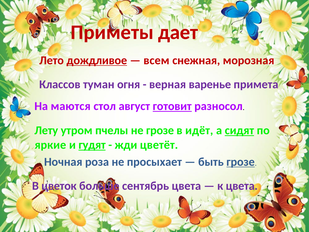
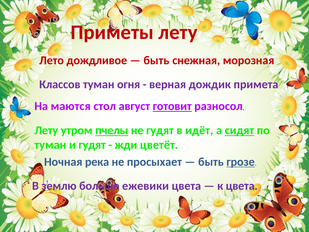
Приметы дает: дает -> лету (178, 32)
дождливое underline: present -> none (97, 60)
всем: всем -> быть (156, 60)
варенье: варенье -> дождик (210, 84)
пчелы underline: none -> present (112, 130)
не грозе: грозе -> гудят (160, 130)
яркие: яркие -> туман (50, 145)
гудят underline: present -> none (92, 145)
роза: роза -> река (97, 162)
цветок: цветок -> землю (59, 186)
сентябрь: сентябрь -> ежевики (146, 186)
